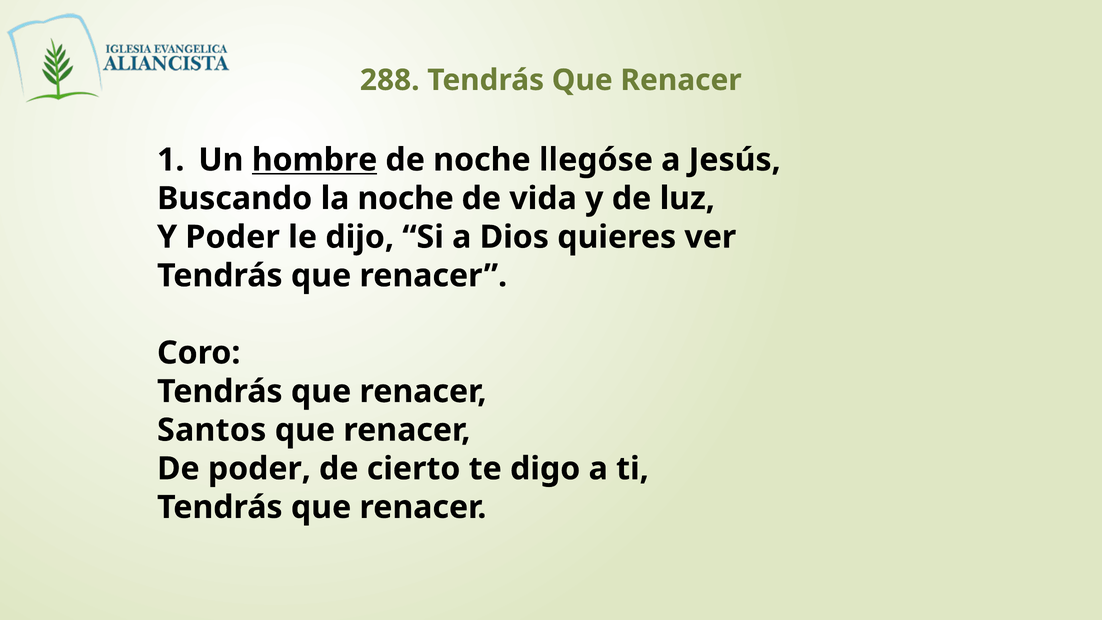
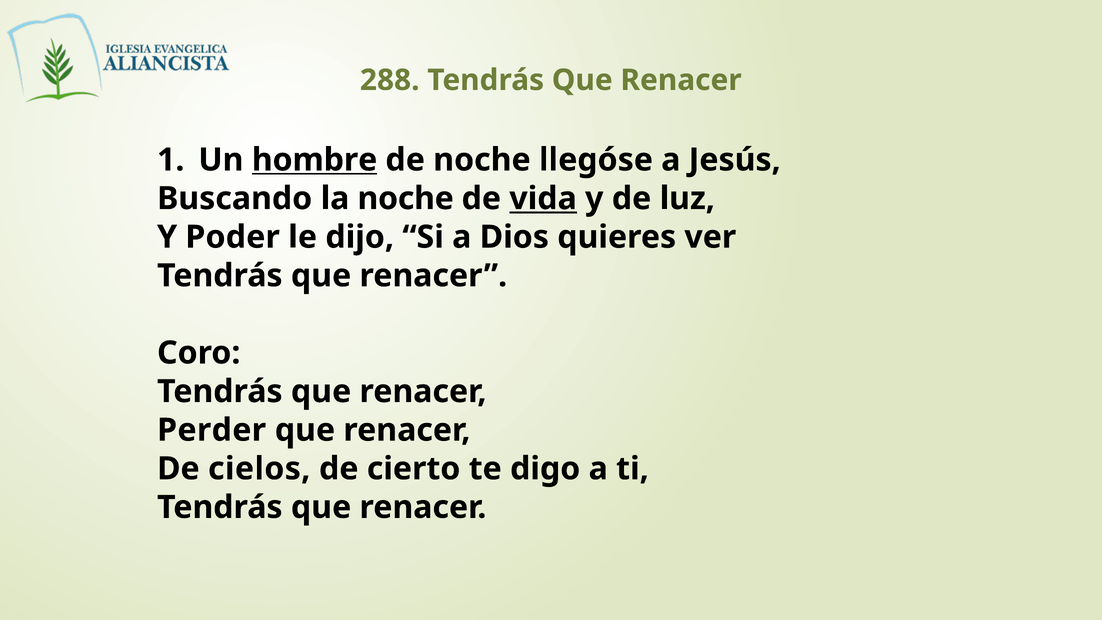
vida underline: none -> present (543, 198)
Santos: Santos -> Perder (212, 430)
De poder: poder -> cielos (259, 469)
